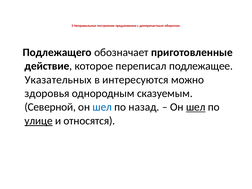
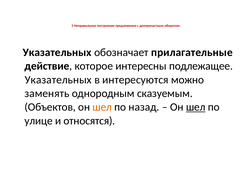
Подлежащего: Подлежащего -> Указательных (57, 52)
приготовленные: приготовленные -> прилагательные (192, 52)
переписал: переписал -> интересны (141, 66)
здоровья: здоровья -> заменять (47, 93)
Северной: Северной -> Объектов (50, 107)
шел colour: blue -> orange (102, 107)
улице underline: present -> none (39, 121)
